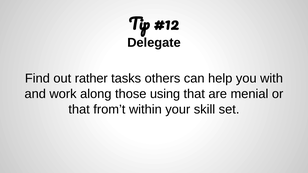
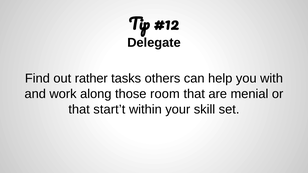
using: using -> room (165, 94)
from’t: from’t -> start’t (109, 109)
